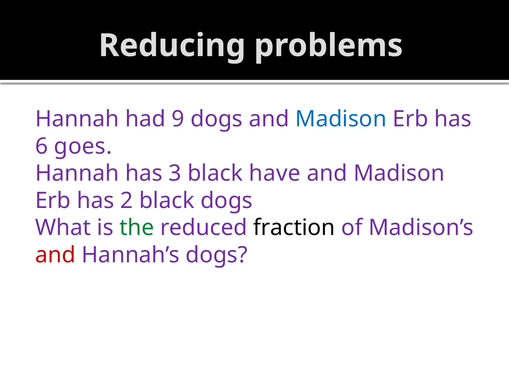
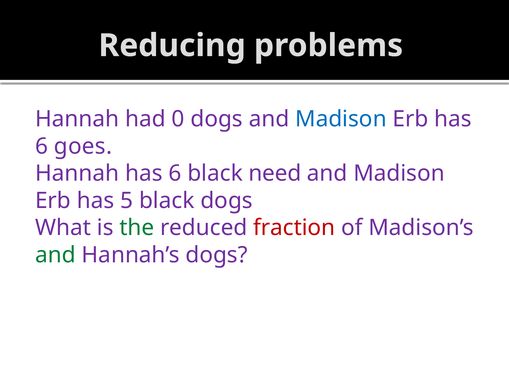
9: 9 -> 0 (178, 119)
Hannah has 3: 3 -> 6 (175, 173)
have: have -> need (275, 173)
2: 2 -> 5 (127, 201)
fraction colour: black -> red (294, 228)
and colour: red -> green (55, 255)
